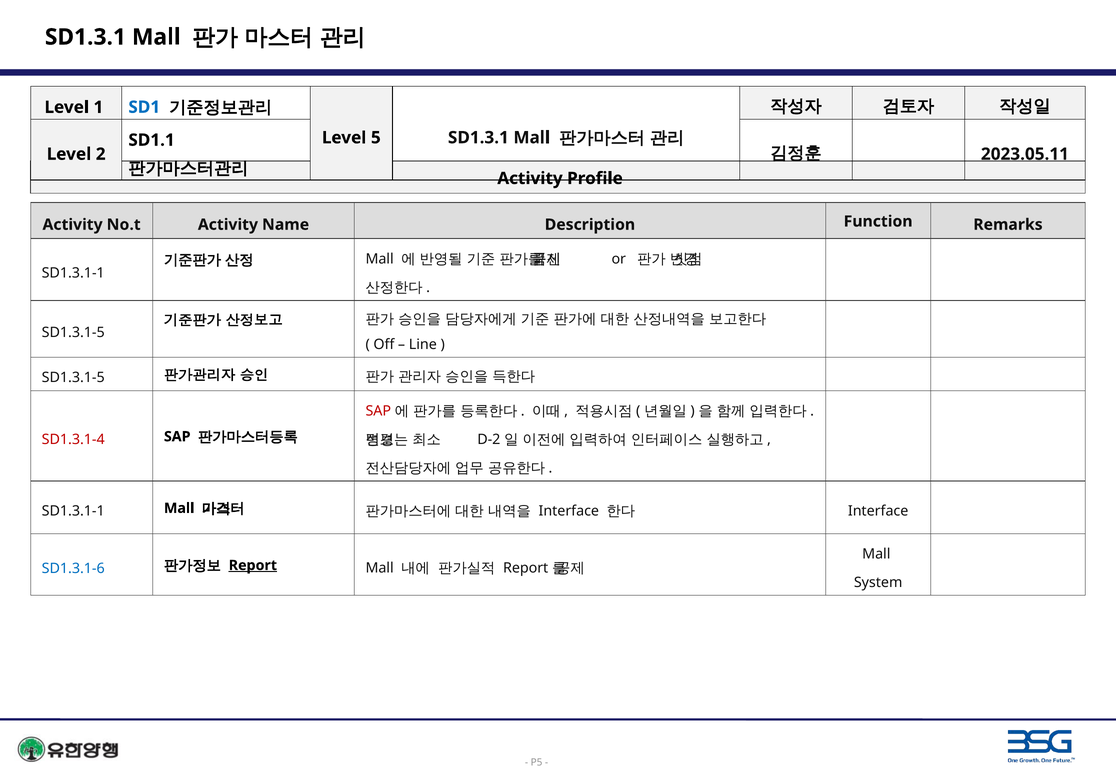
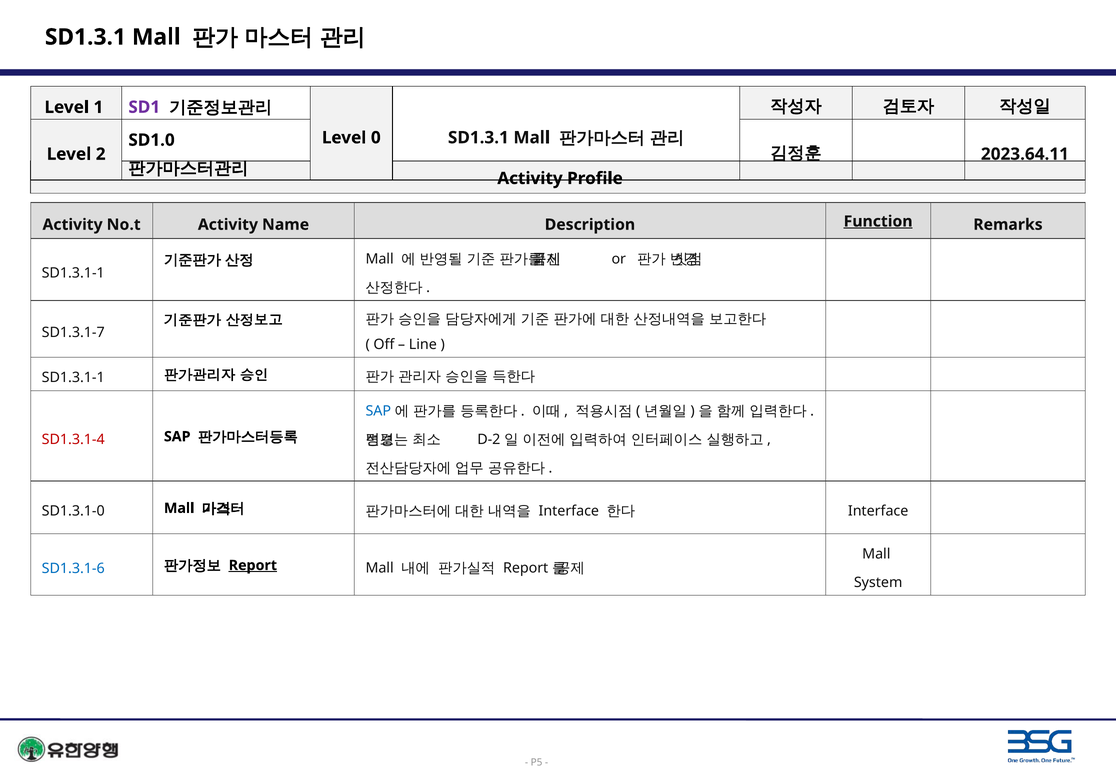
SD1 colour: blue -> purple (144, 107)
5: 5 -> 0 (376, 138)
SD1.1: SD1.1 -> SD1.0 (152, 140)
2023.05.11: 2023.05.11 -> 2023.64.11 (1025, 154)
Function underline: none -> present (878, 221)
SD1.3.1-5: SD1.3.1-5 -> SD1.3.1-7 (73, 333)
SD1.3.1-5: SD1.3.1-5 -> SD1.3.1-1 (73, 378)
SAP colour: red -> blue (378, 411)
SD1.3.1-1: SD1.3.1-1 -> SD1.3.1-0 (73, 511)
